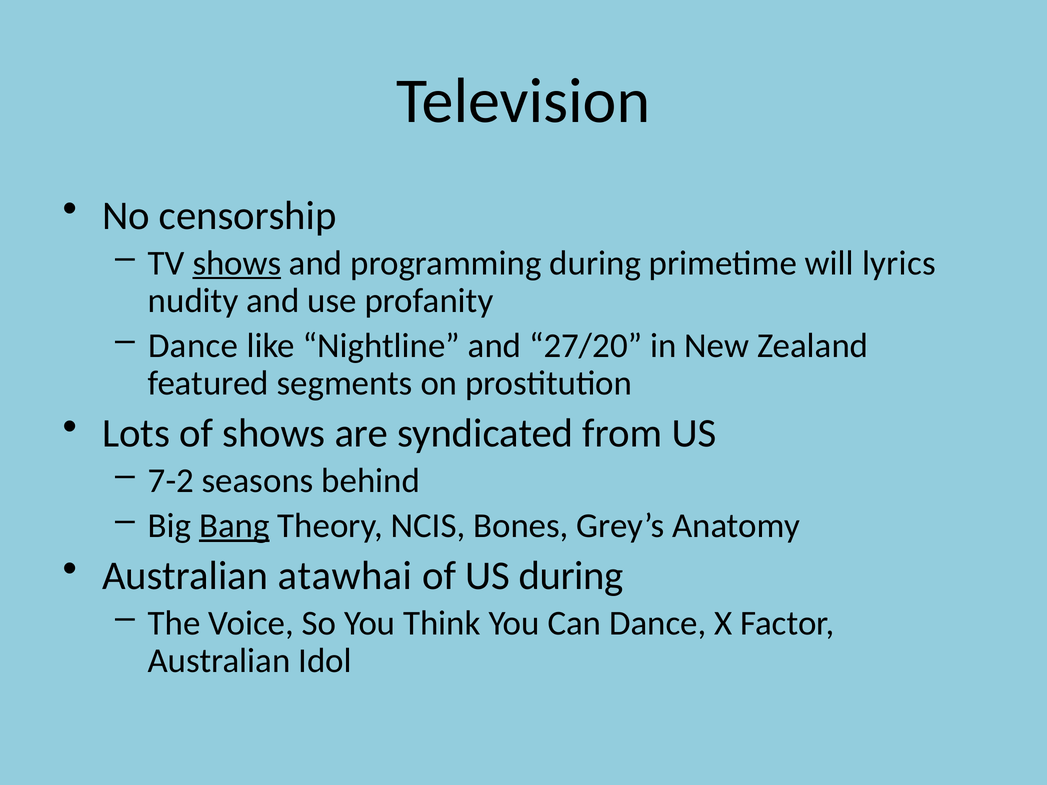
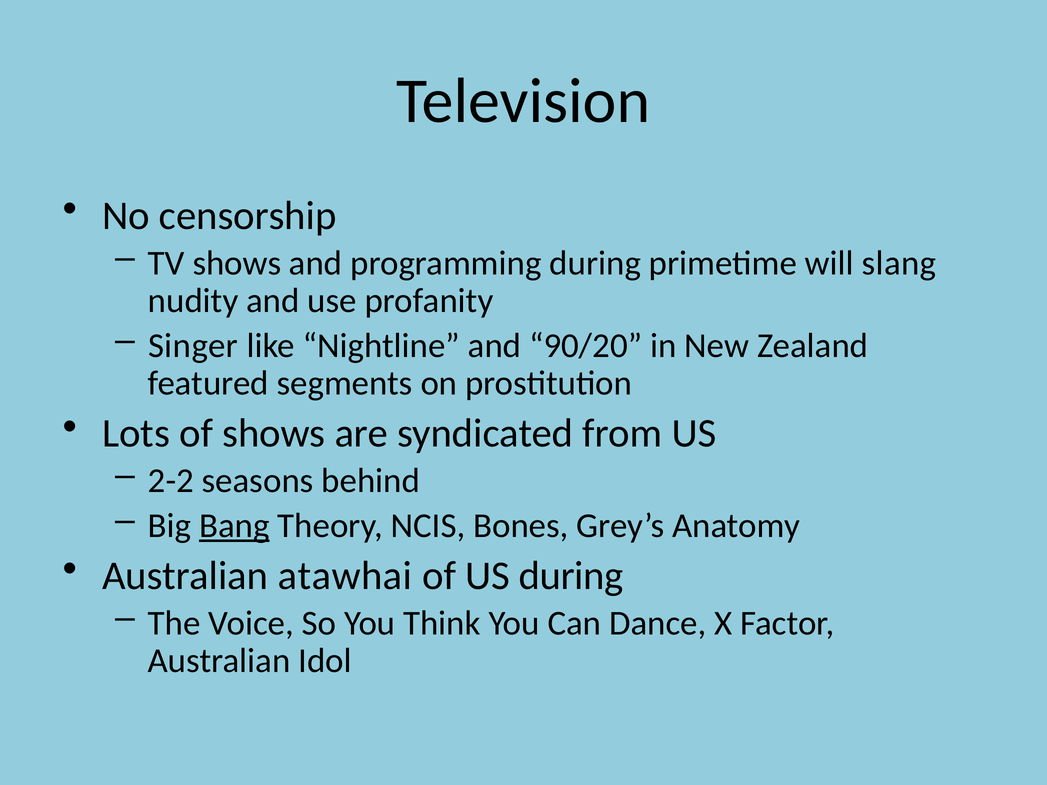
shows underline: present -> none (237, 263)
lyrics: lyrics -> slang (899, 263)
Dance: Dance -> Singer (193, 346)
27/20: 27/20 -> 90/20 (586, 346)
7-2: 7-2 -> 2-2 (171, 481)
